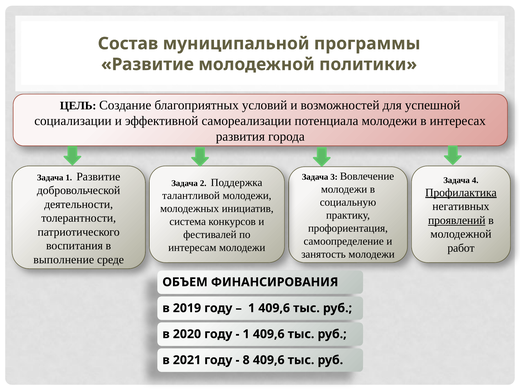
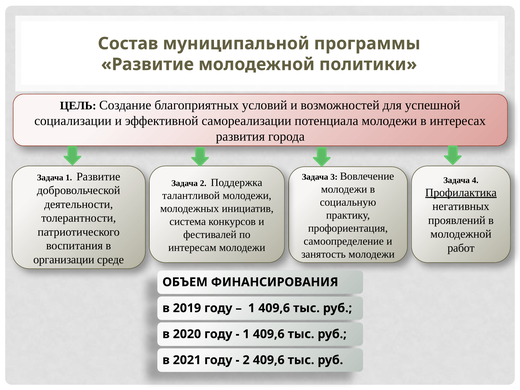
проявлений underline: present -> none (457, 220)
выполнение: выполнение -> организации (64, 260)
8: 8 -> 2 (246, 360)
